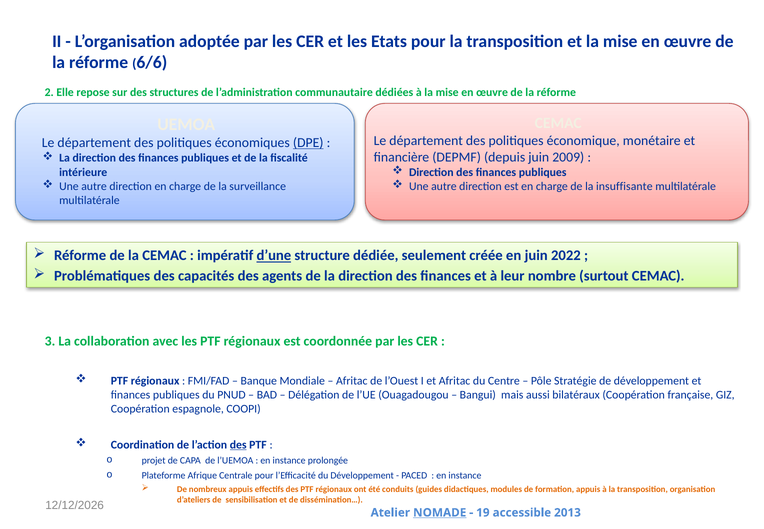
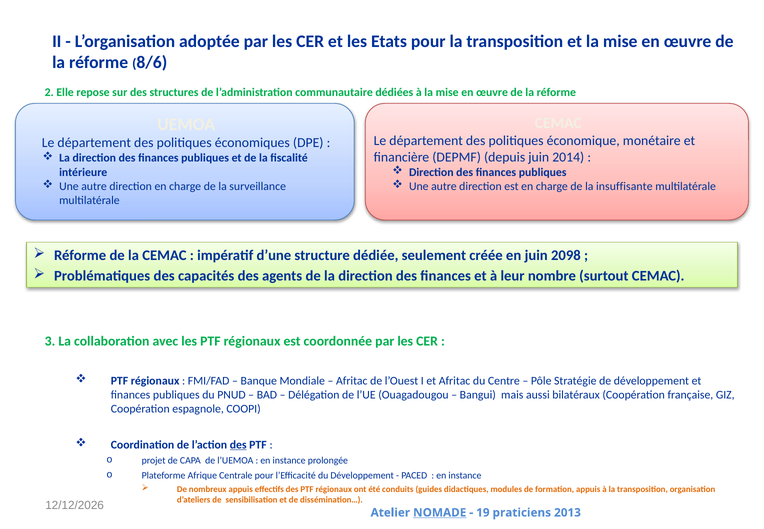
6/6: 6/6 -> 8/6 (152, 62)
DPE underline: present -> none (308, 143)
2009: 2009 -> 2014 (568, 157)
d’une underline: present -> none (274, 256)
2022: 2022 -> 2098 (566, 256)
accessible: accessible -> praticiens (522, 513)
